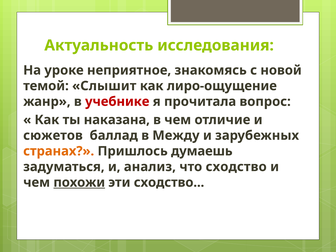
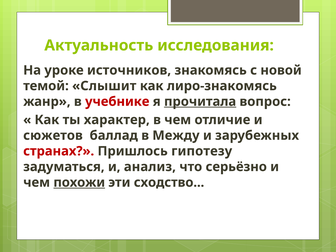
неприятное: неприятное -> источников (129, 70)
лиро-ощущение: лиро-ощущение -> лиро-знакомясь (222, 86)
прочитала underline: none -> present (200, 102)
наказана: наказана -> характер (117, 120)
странах colour: orange -> red (59, 151)
думаешь: думаешь -> гипотезу (202, 151)
что сходство: сходство -> серьёзно (236, 167)
